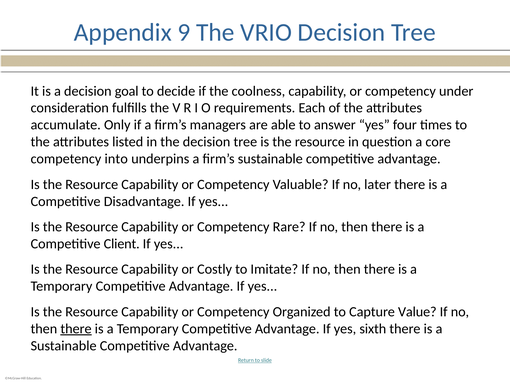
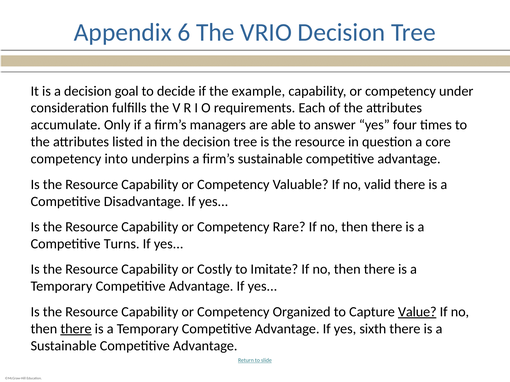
9: 9 -> 6 (184, 32)
coolness: coolness -> example (258, 91)
later: later -> valid (378, 185)
Client: Client -> Turns (122, 244)
Value underline: none -> present (417, 312)
